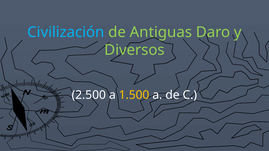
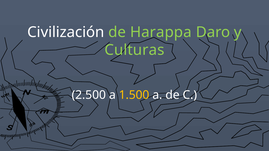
Civilización colour: light blue -> white (66, 32)
Antiguas: Antiguas -> Harappa (161, 32)
Diversos: Diversos -> Culturas (134, 50)
